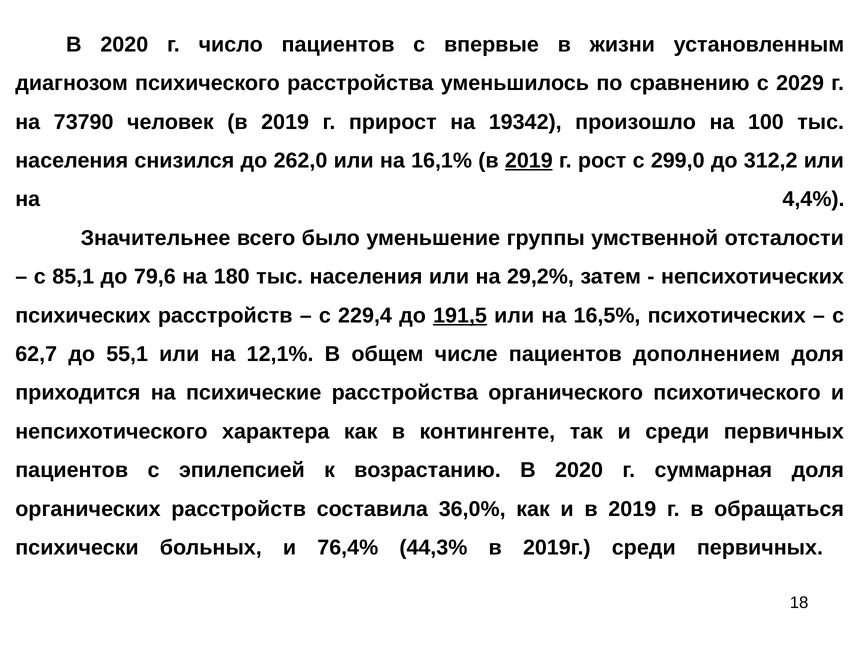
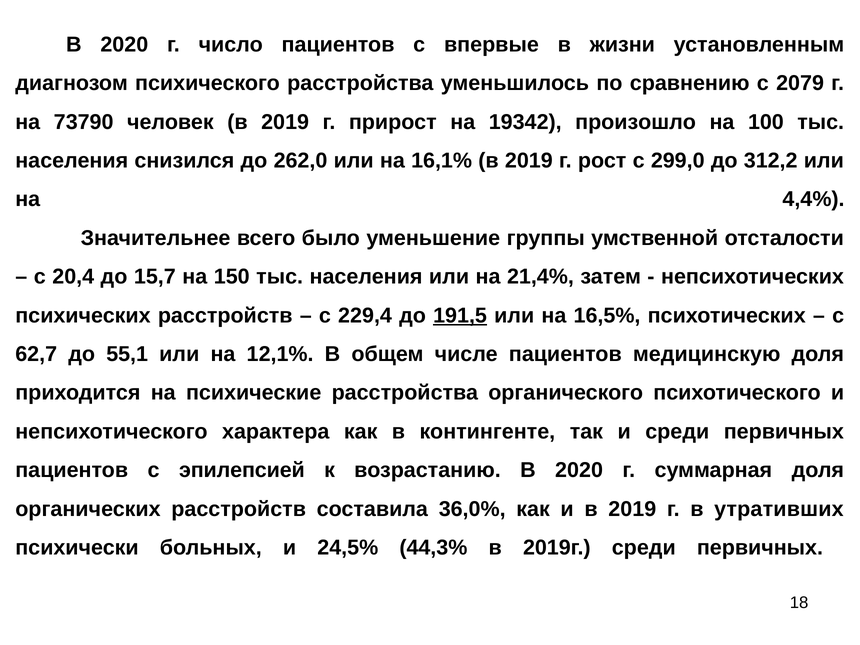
2029: 2029 -> 2079 (800, 83)
2019 underline: present -> none (529, 161)
85,1: 85,1 -> 20,4 (73, 277)
79,6: 79,6 -> 15,7 (155, 277)
180: 180 -> 150 (232, 277)
29,2%: 29,2% -> 21,4% (540, 277)
дополнением: дополнением -> медицинскую (707, 354)
обращаться: обращаться -> утративших (779, 509)
76,4%: 76,4% -> 24,5% (348, 548)
